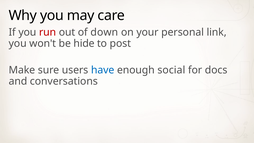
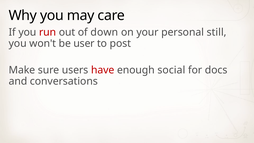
link: link -> still (217, 32)
hide: hide -> user (84, 43)
have colour: blue -> red (103, 70)
